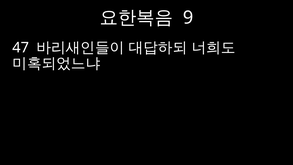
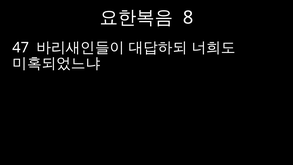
9: 9 -> 8 (188, 18)
